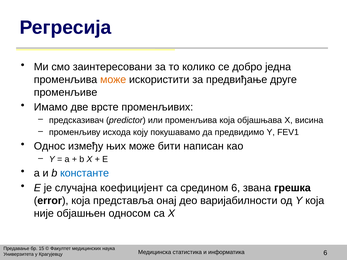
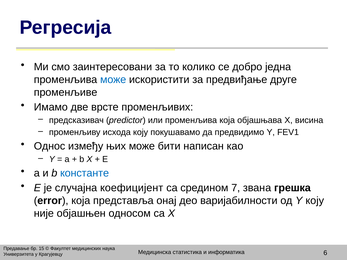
може colour: orange -> blue (113, 80)
средином 6: 6 -> 7 (236, 188)
Y која: која -> коју (315, 201)
